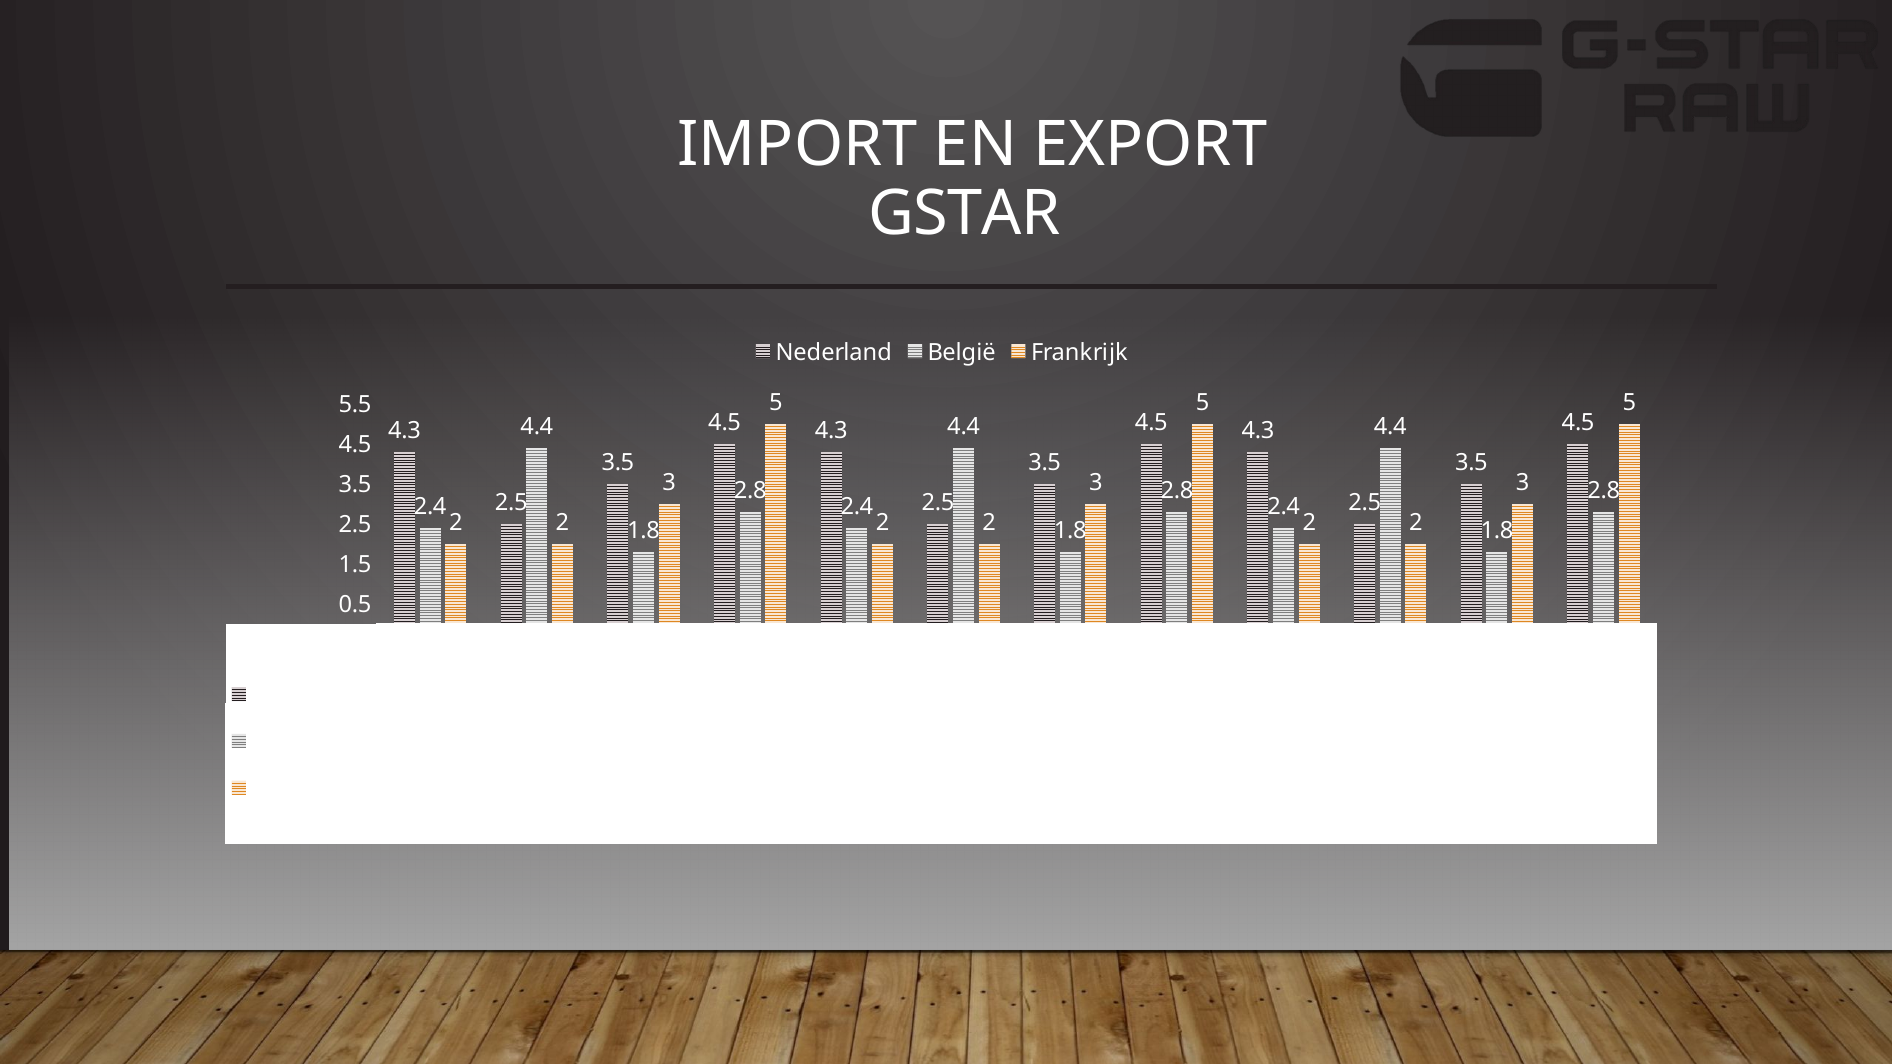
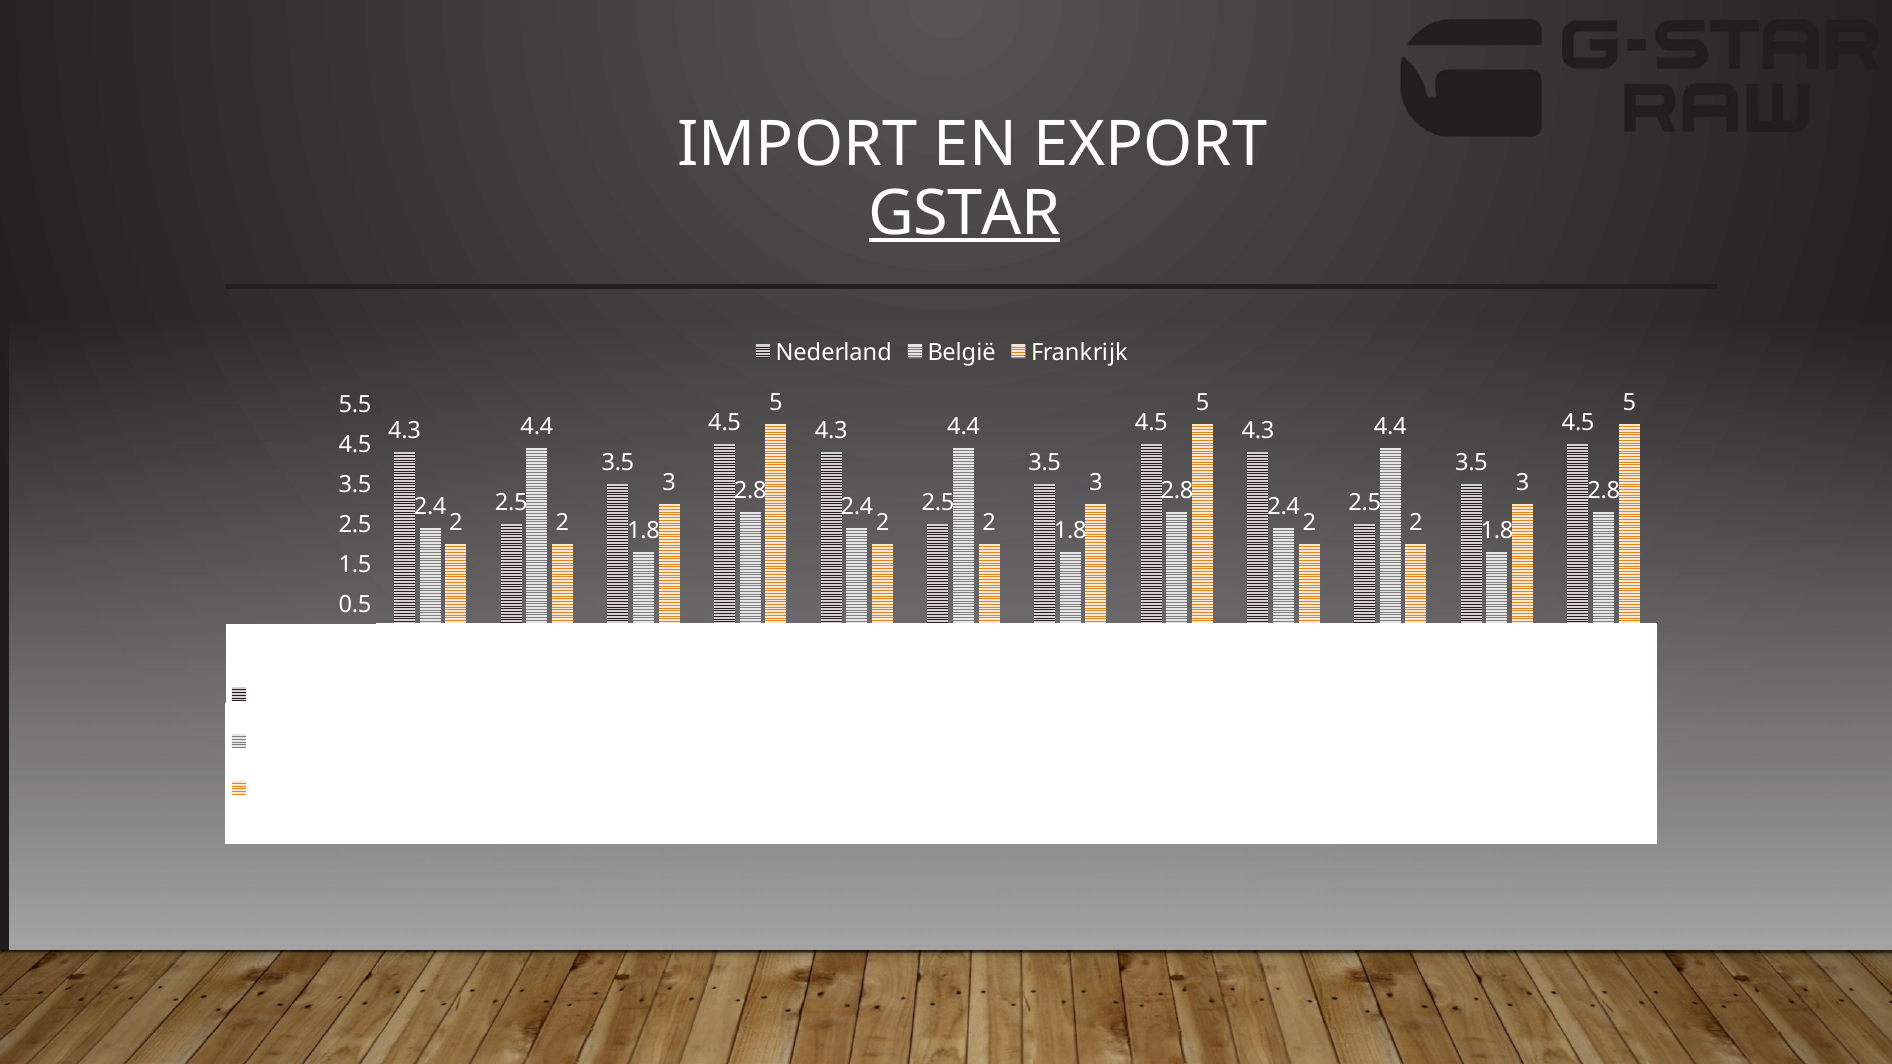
GSTAR underline: none -> present (965, 213)
